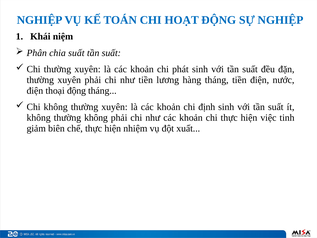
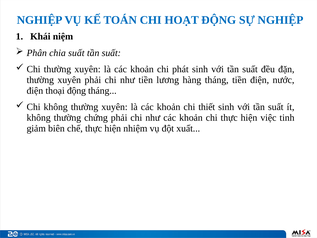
định: định -> thiết (207, 107)
thường không: không -> chứng (96, 118)
